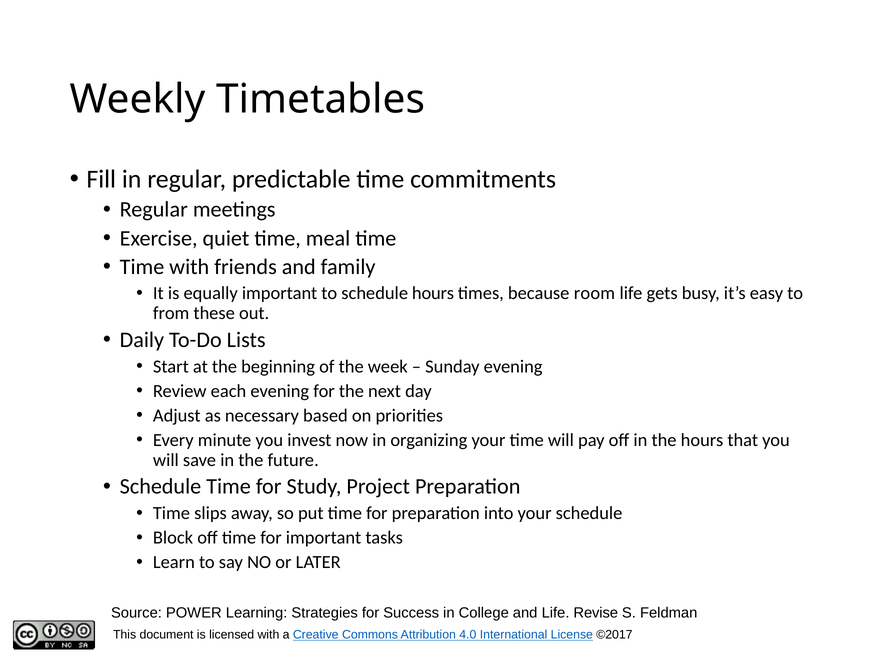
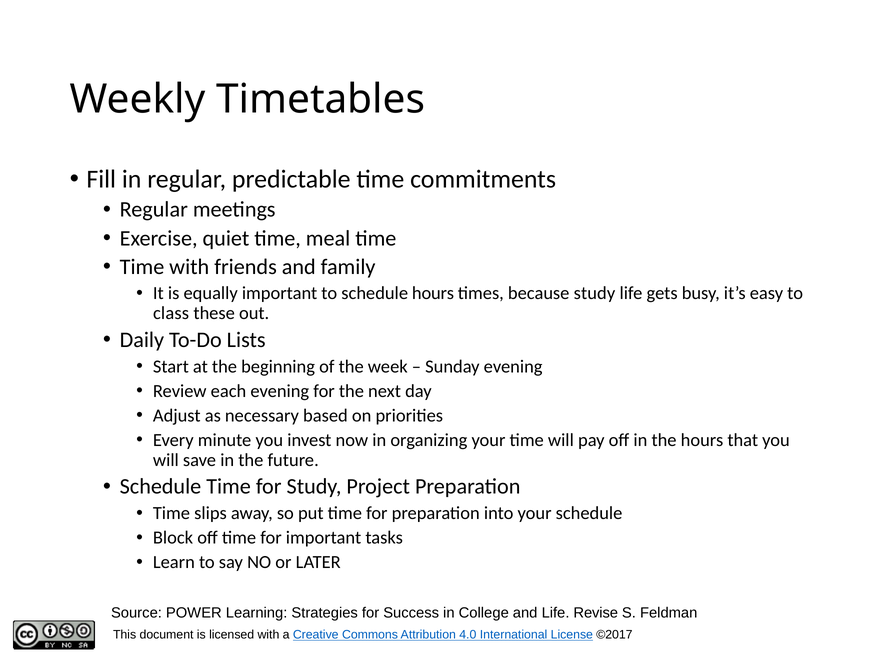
because room: room -> study (594, 293)
from: from -> class (171, 313)
